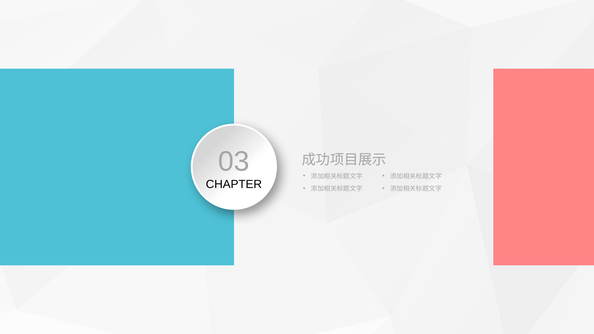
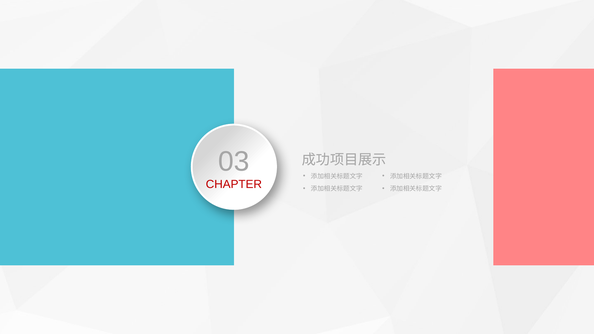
CHAPTER colour: black -> red (234, 185)
